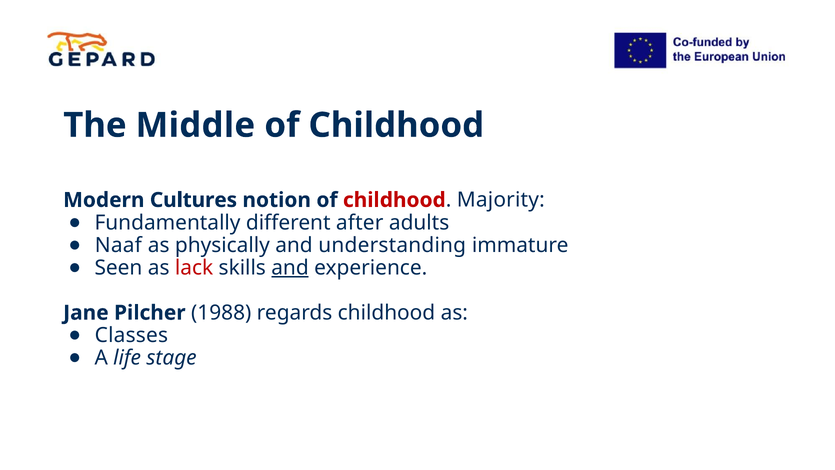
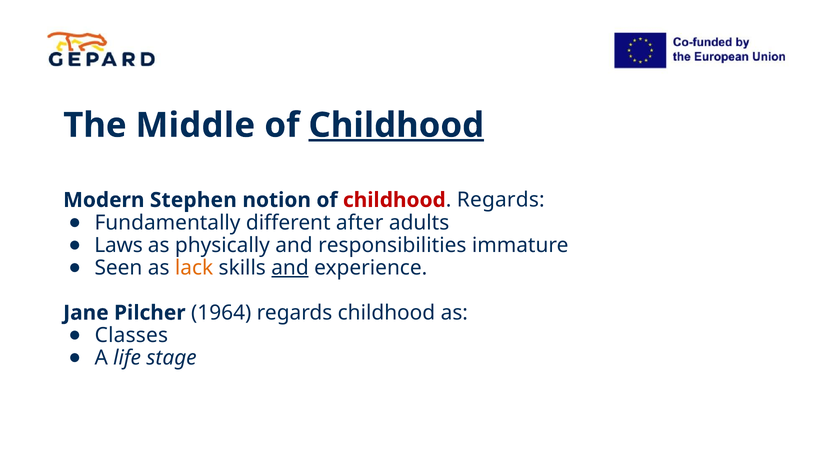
Childhood underline: none -> present (396, 125)
Cultures: Cultures -> Stephen (193, 200)
Majority: Majority -> Regards (501, 200)
Naaf: Naaf -> Laws (119, 245)
understanding: understanding -> responsibilities (392, 245)
lack colour: red -> orange (194, 268)
1988: 1988 -> 1964 (221, 313)
